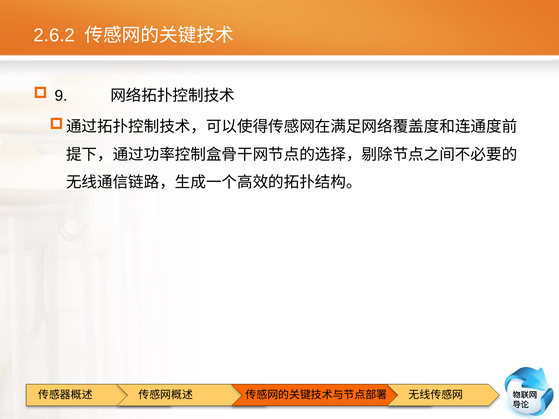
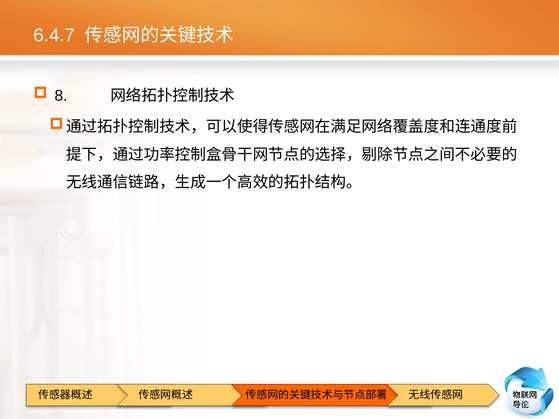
2.6.2: 2.6.2 -> 6.4.7 (54, 35)
9: 9 -> 8 (61, 96)
